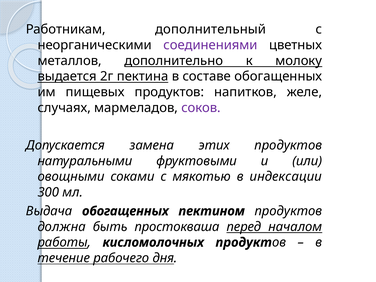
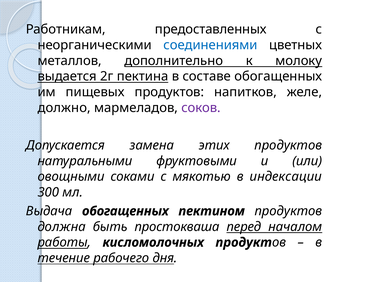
дополнительный: дополнительный -> предоставленных (211, 29)
соединениями colour: purple -> blue (210, 45)
случаях: случаях -> должно (64, 108)
